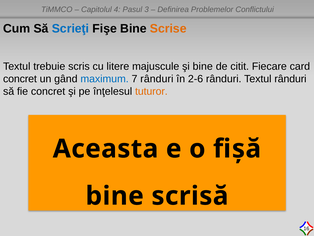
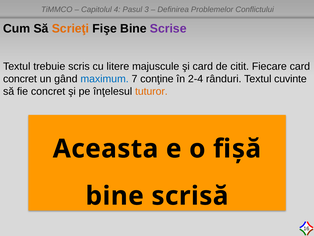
Scrieţi colour: blue -> orange (70, 28)
Scrise colour: orange -> purple (168, 28)
şi bine: bine -> card (203, 66)
7 rânduri: rânduri -> conţine (157, 79)
2-6: 2-6 -> 2-4 (196, 79)
Textul rânduri: rânduri -> cuvinte (290, 79)
